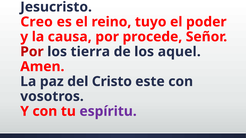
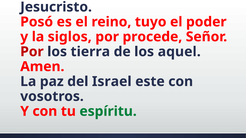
Creo: Creo -> Posó (37, 22)
causa: causa -> siglos (70, 37)
Cristo: Cristo -> Israel (112, 82)
espíritu colour: purple -> green (108, 112)
